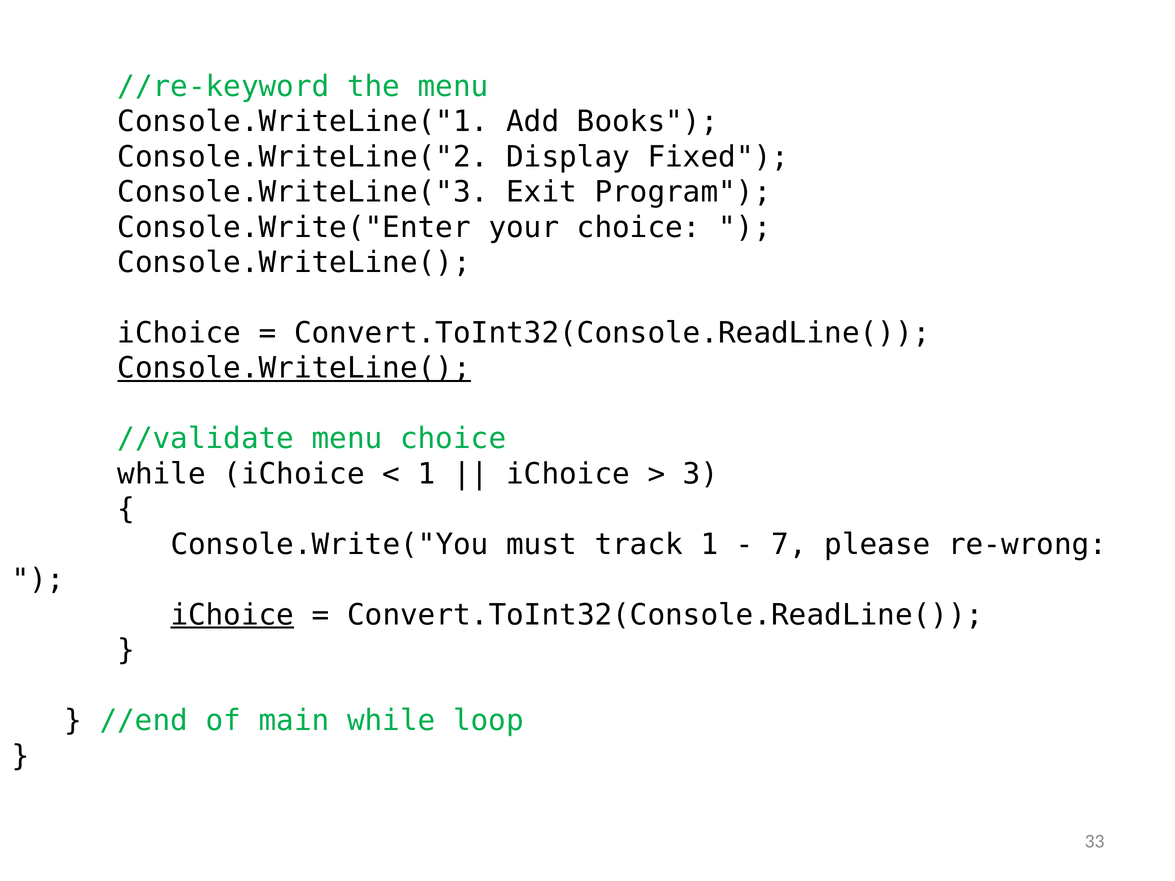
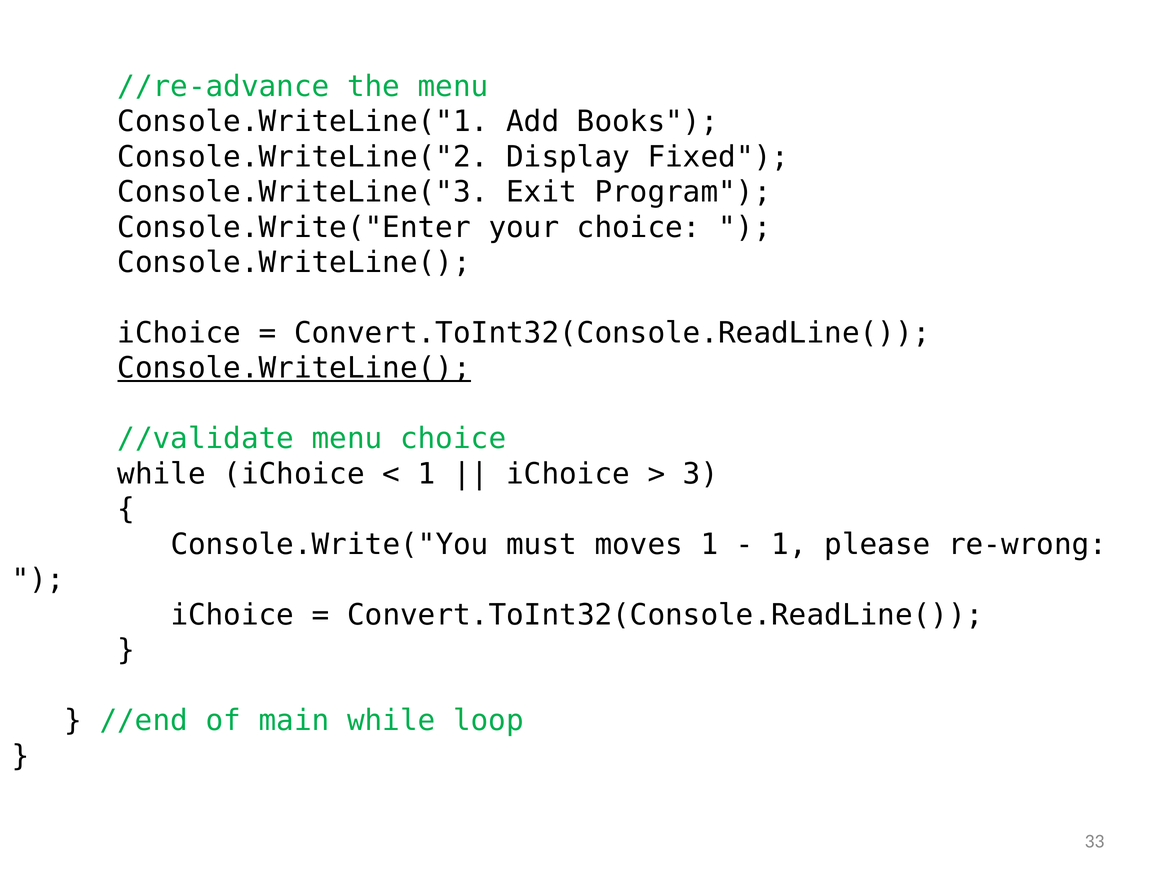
//re-keyword: //re-keyword -> //re-advance (223, 86)
track: track -> moves (639, 545)
7: 7 -> 1 (789, 545)
iChoice underline: present -> none (232, 615)
